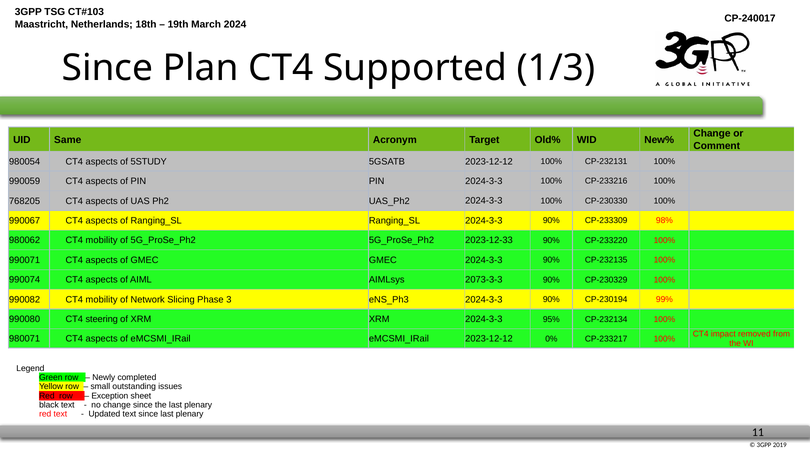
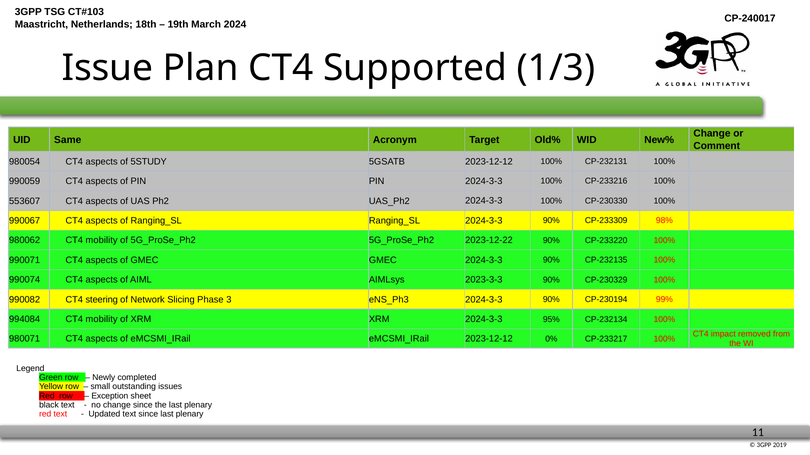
Since: Since -> Issue (107, 68)
768205: 768205 -> 553607 (25, 201)
2023-12-33: 2023-12-33 -> 2023-12-22 (489, 241)
2073-3-3: 2073-3-3 -> 2023-3-3 (484, 280)
990082 CT4 mobility: mobility -> steering (102, 300)
990080: 990080 -> 994084 (25, 320)
steering: steering -> mobility (102, 320)
